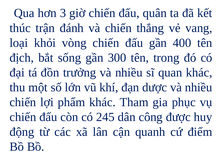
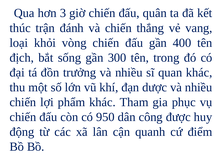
245: 245 -> 950 (105, 117)
